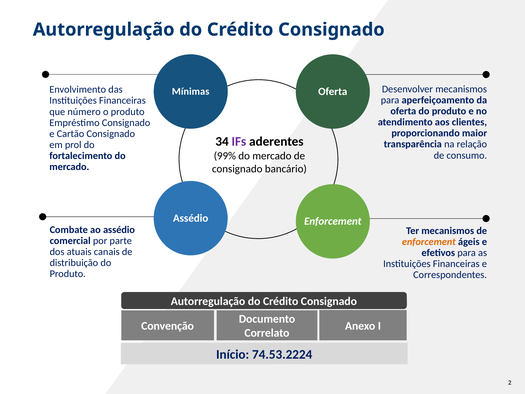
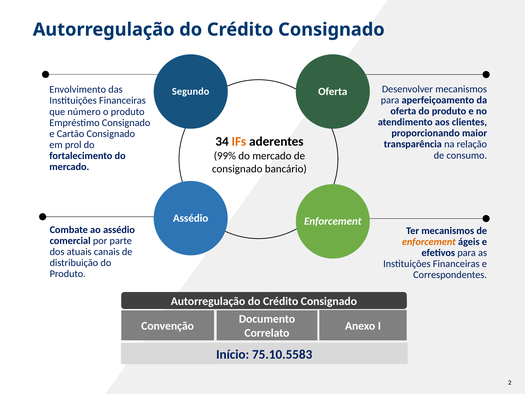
Mínimas: Mínimas -> Segundo (191, 91)
IFs colour: purple -> orange (239, 141)
74.53.2224: 74.53.2224 -> 75.10.5583 (282, 354)
